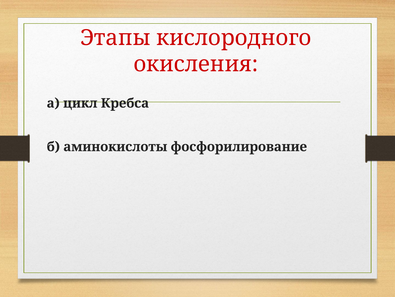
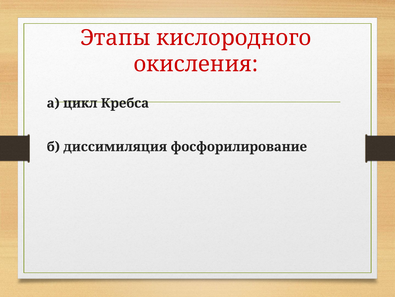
аминокислоты: аминокислоты -> диссимиляция (115, 146)
